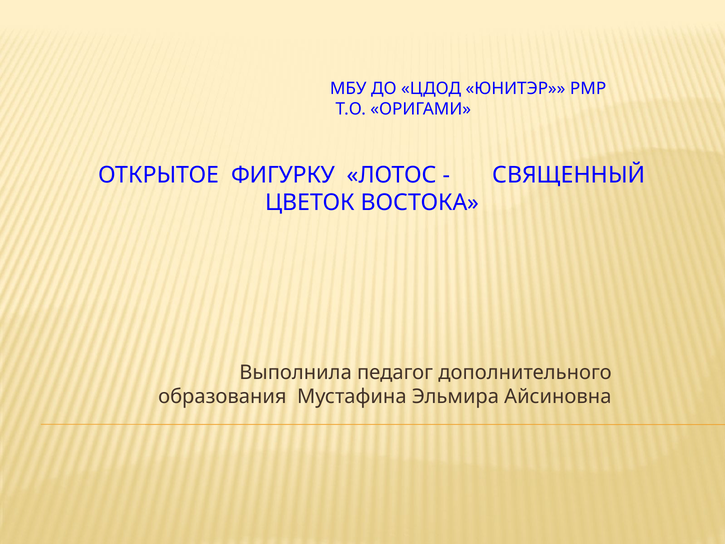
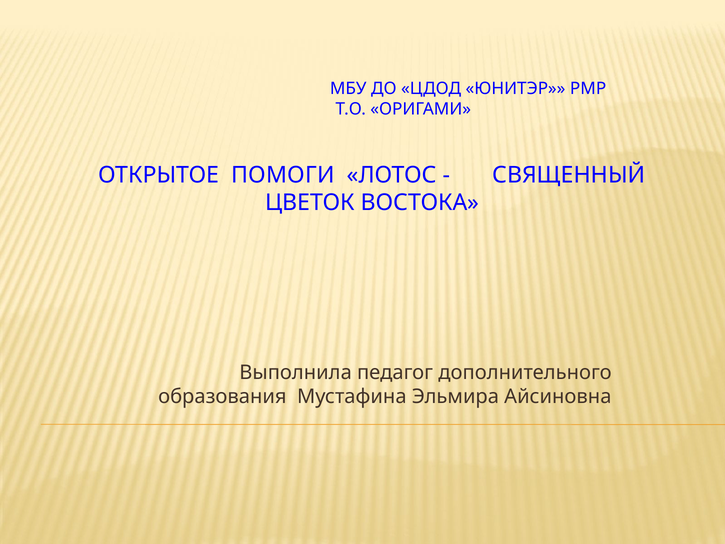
ФИГУРКУ: ФИГУРКУ -> ПОМОГИ (283, 175)
